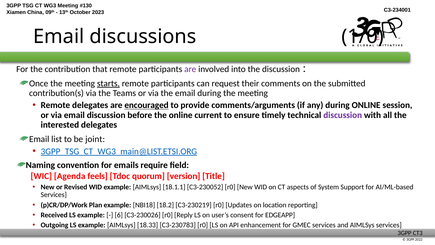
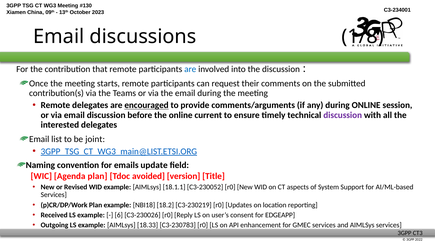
1/0: 1/0 -> 1/8 (363, 37)
are colour: purple -> blue (190, 69)
starts underline: present -> none (108, 83)
require: require -> update (154, 165)
Agenda feels: feels -> plan (98, 176)
quorum: quorum -> avoided (148, 176)
